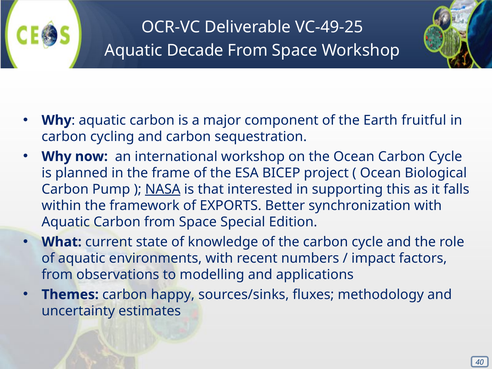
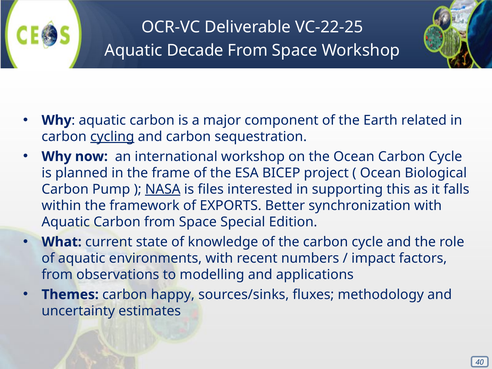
VC-49-25: VC-49-25 -> VC-22-25 (329, 27)
fruitful: fruitful -> related (424, 120)
cycling underline: none -> present (112, 137)
that: that -> files (211, 189)
